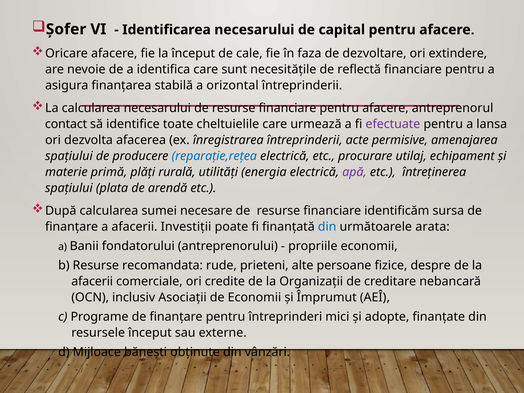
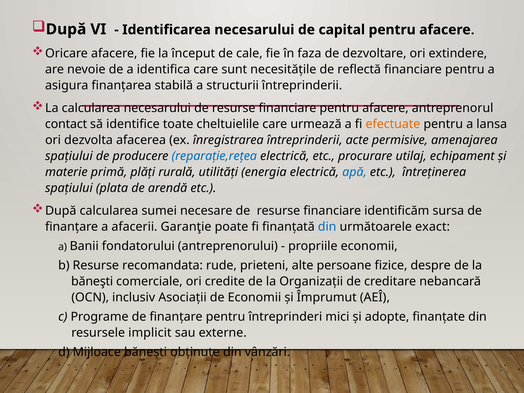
Șofer: Șofer -> După (66, 29)
orizontal: orizontal -> structurii (233, 85)
efectuate colour: purple -> orange (393, 124)
apă colour: purple -> blue (354, 172)
Investiții: Investiții -> Garanţie (186, 227)
arata: arata -> exact (433, 227)
afacerii: afacerii -> băneşti (92, 281)
resursele început: început -> implicit (150, 333)
